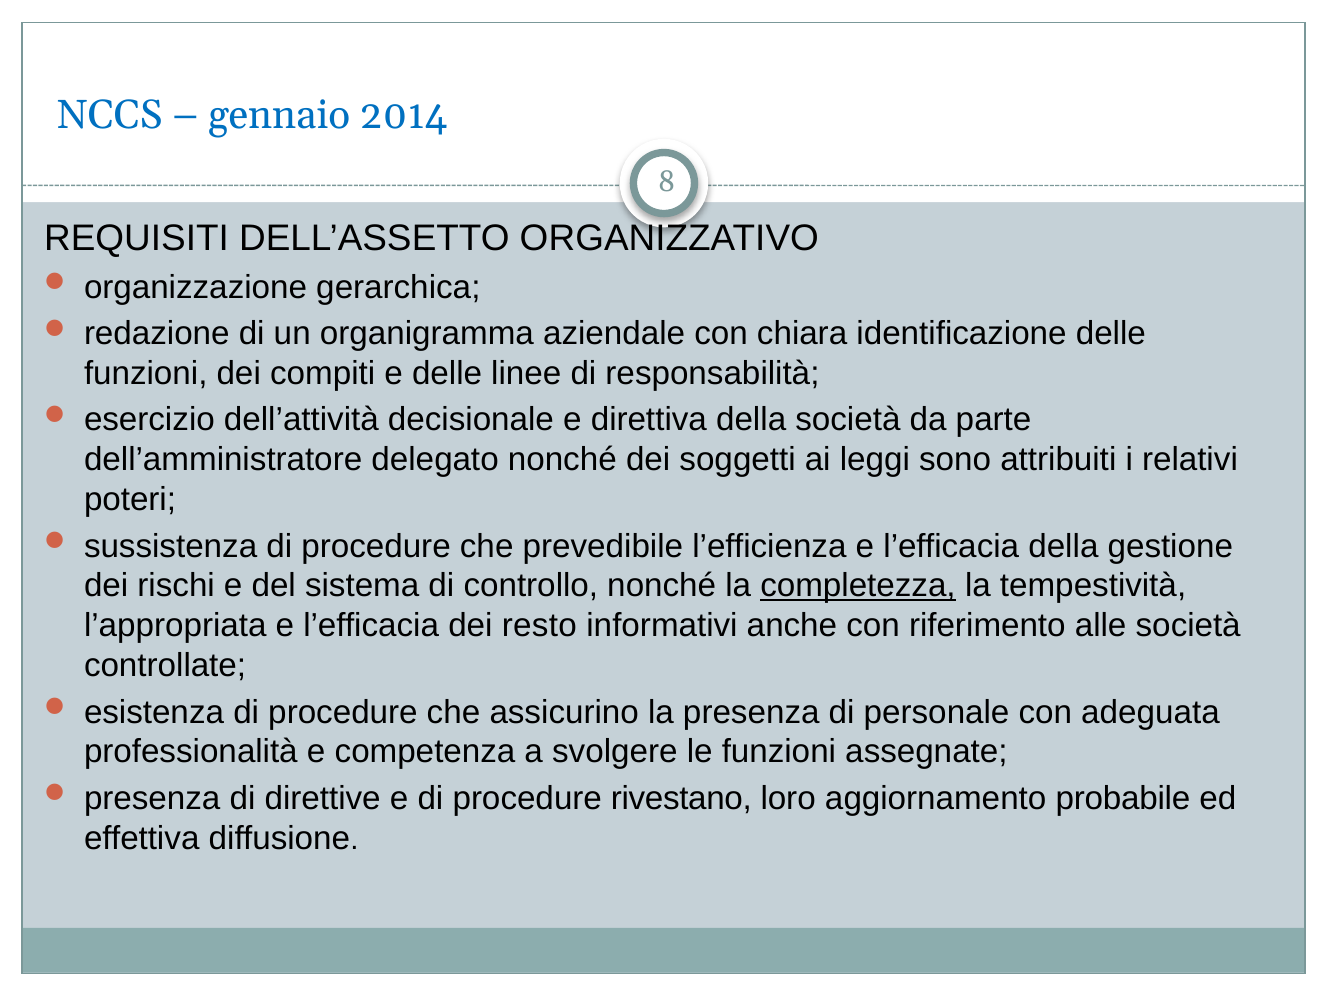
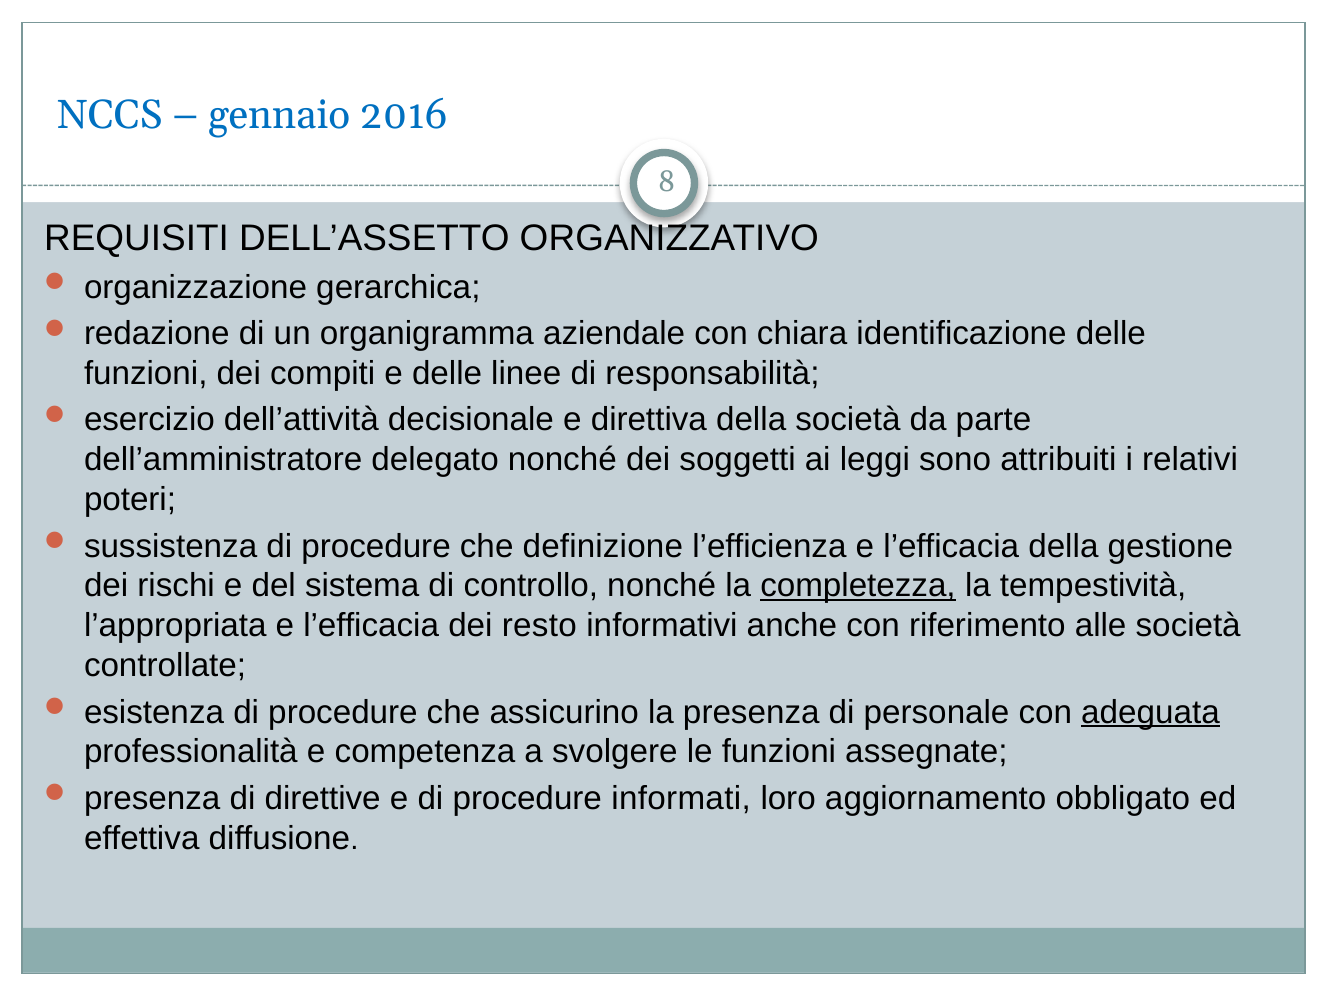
2014: 2014 -> 2016 (404, 116)
prevedibile: prevedibile -> definizione (603, 546)
adeguata underline: none -> present (1150, 712)
rivestano: rivestano -> informati (681, 798)
probabile: probabile -> obbligato (1123, 798)
